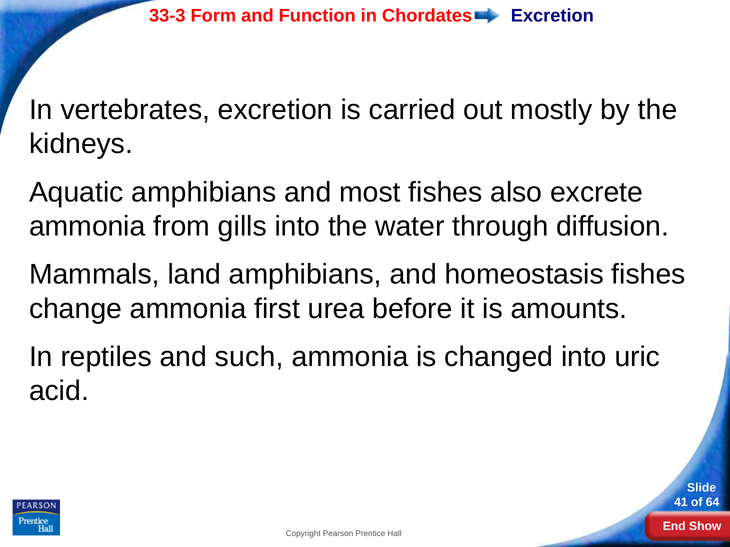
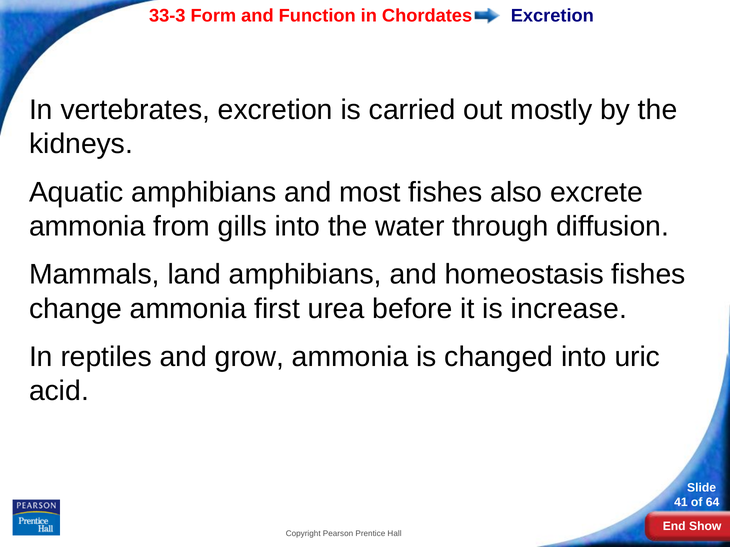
amounts: amounts -> increase (569, 309)
such: such -> grow (249, 357)
